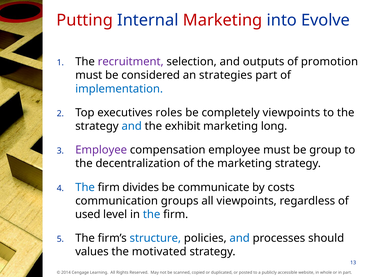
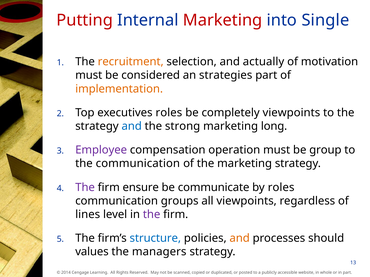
Evolve: Evolve -> Single (325, 20)
recruitment colour: purple -> orange (131, 62)
outputs: outputs -> actually (264, 62)
promotion: promotion -> motivation (330, 62)
implementation colour: blue -> orange (119, 89)
exhibit: exhibit -> strong (183, 126)
compensation employee: employee -> operation (234, 150)
the decentralization: decentralization -> communication (138, 164)
The colour: blue -> purple (85, 188)
divides: divides -> ensure (141, 188)
by costs: costs -> roles (281, 188)
used: used -> lines (88, 215)
the colour: blue -> purple (152, 215)
and colour: blue -> orange (240, 239)
motivated: motivated -> managers (159, 252)
